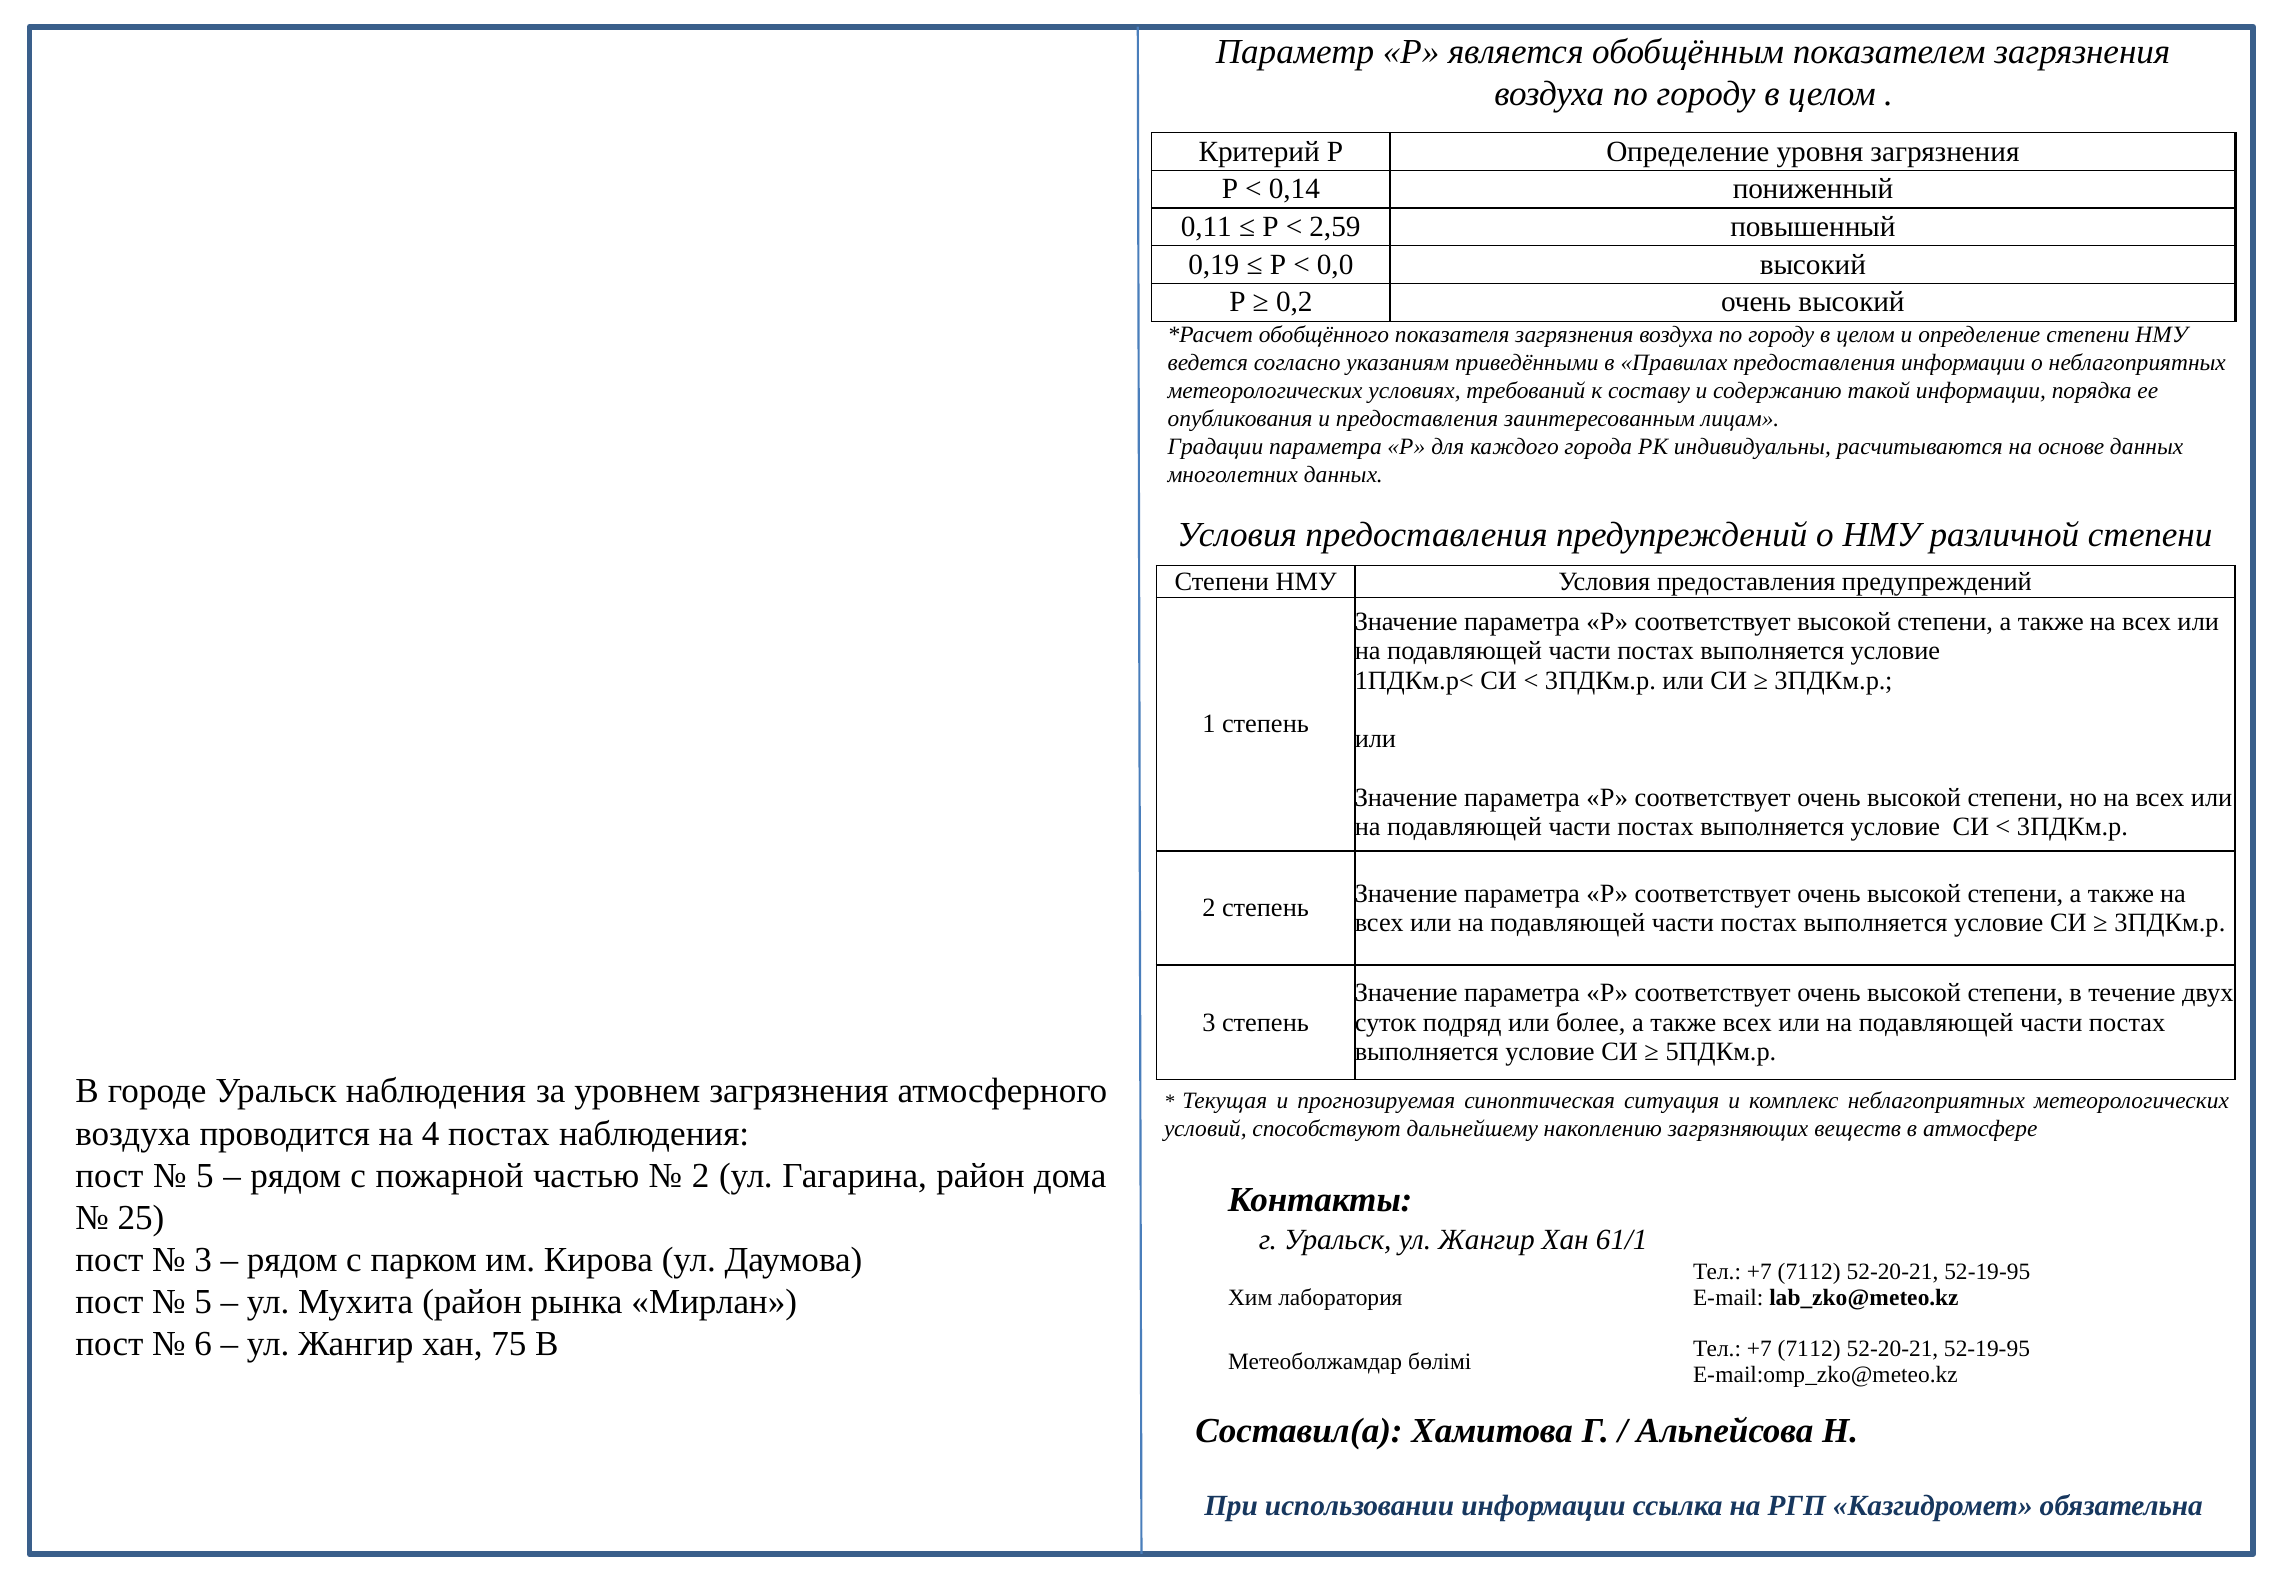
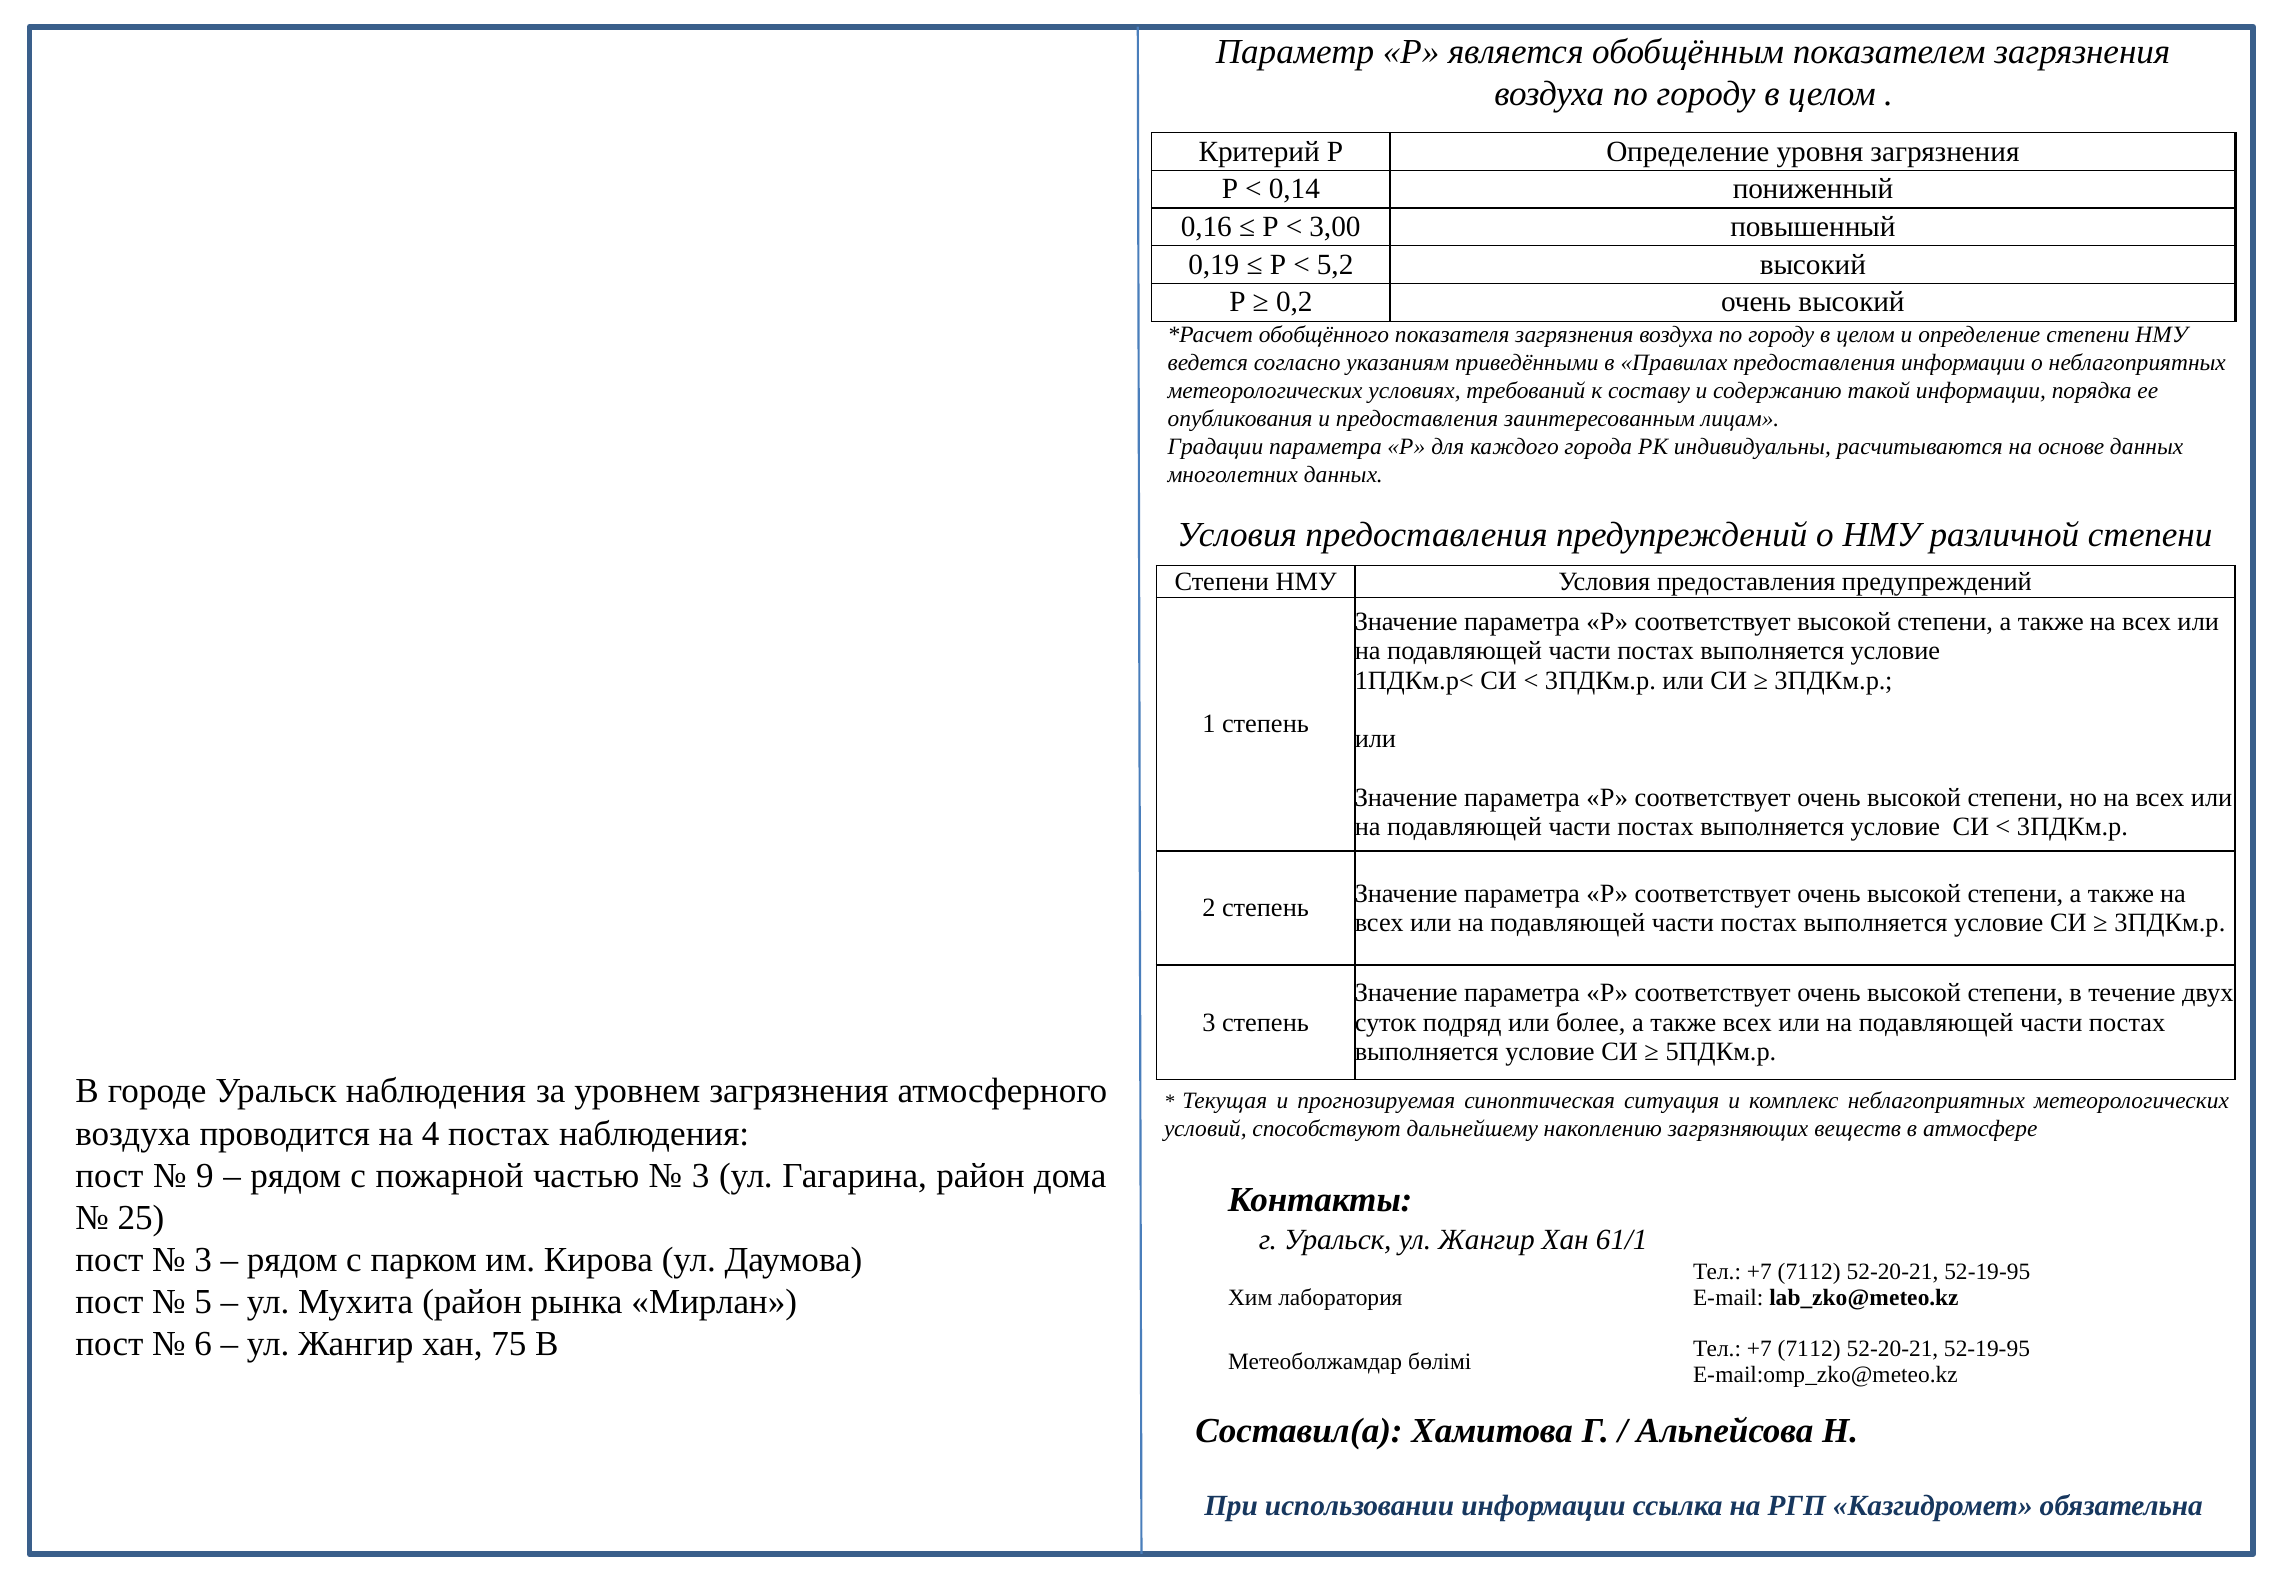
0,11: 0,11 -> 0,16 (1206, 227)
2,59: 2,59 -> 3,00 (1335, 227)
0,0: 0,0 -> 5,2 (1335, 264)
5: 5 -> 9 (205, 1175)
2: 2 -> 3 (701, 1175)
